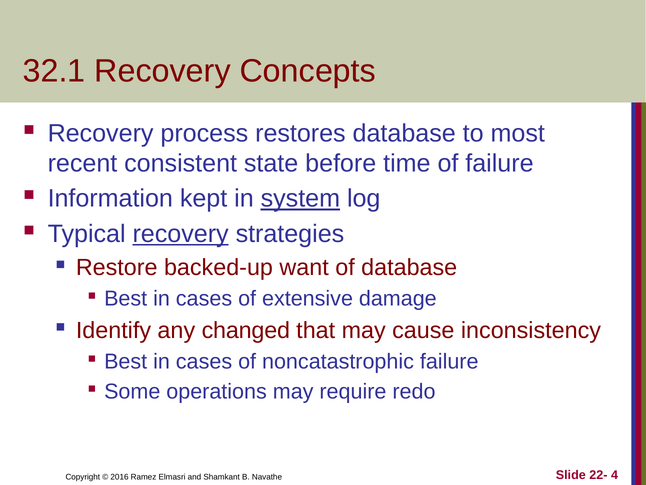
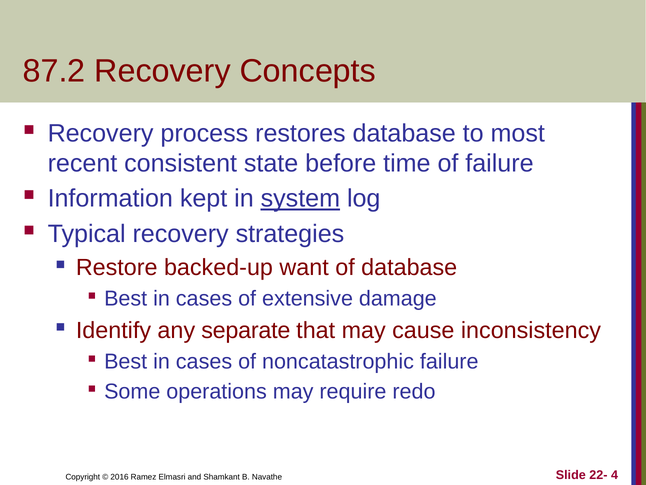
32.1: 32.1 -> 87.2 (54, 71)
recovery underline: present -> none (181, 234)
changed: changed -> separate (246, 330)
